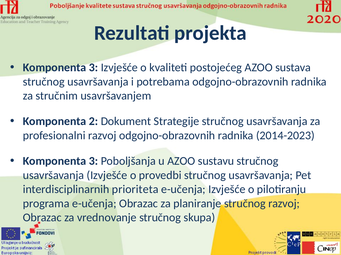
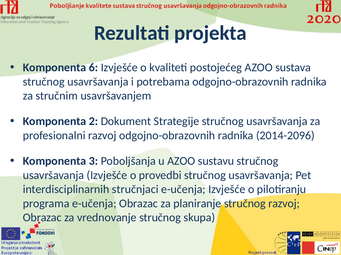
3: 3 -> 6 (93, 68)
2014-2023: 2014-2023 -> 2014-2096 (285, 136)
prioriteta: prioriteta -> stručnjaci (135, 190)
